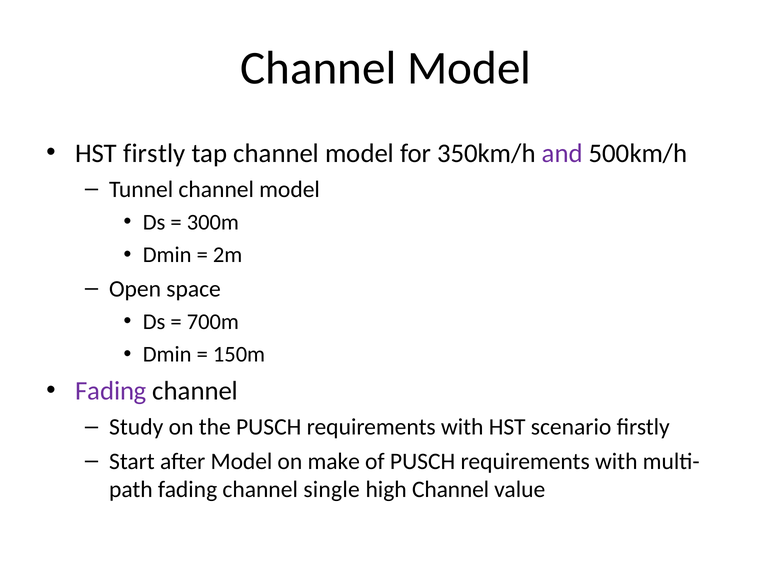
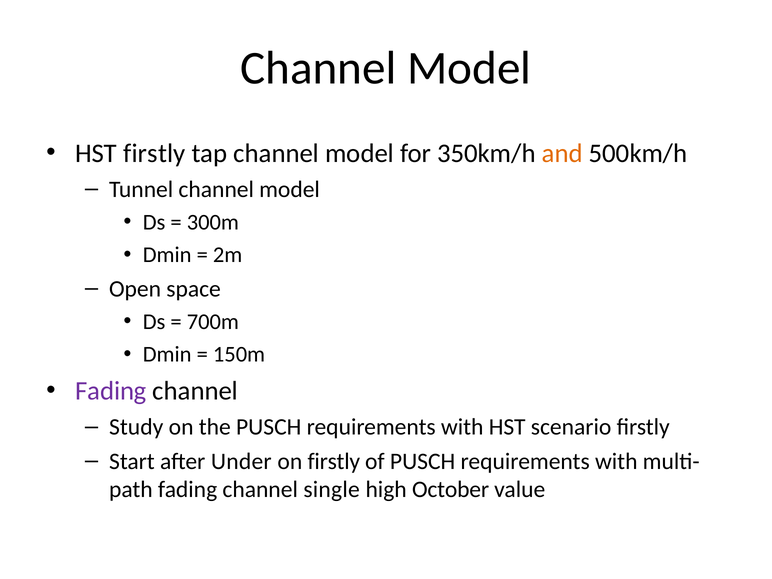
and colour: purple -> orange (562, 153)
after Model: Model -> Under (241, 461)
on make: make -> firstly (334, 461)
high Channel: Channel -> October (451, 490)
